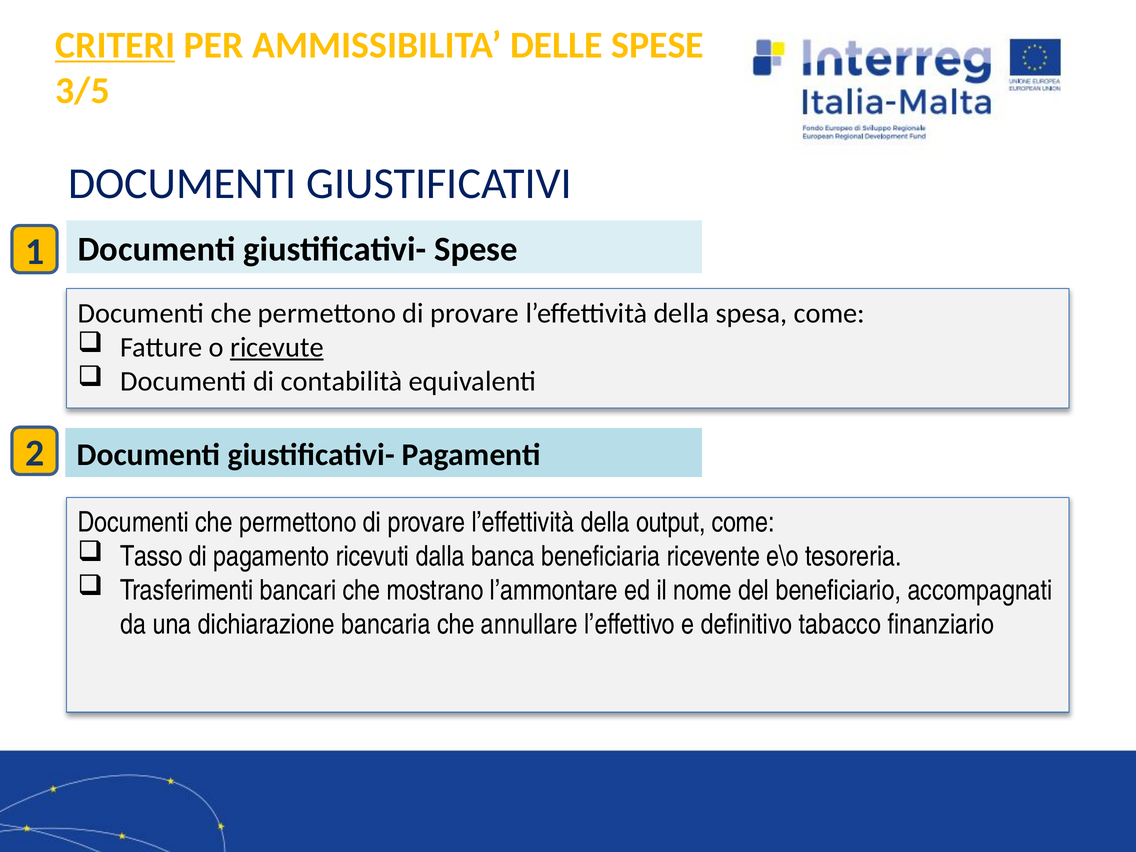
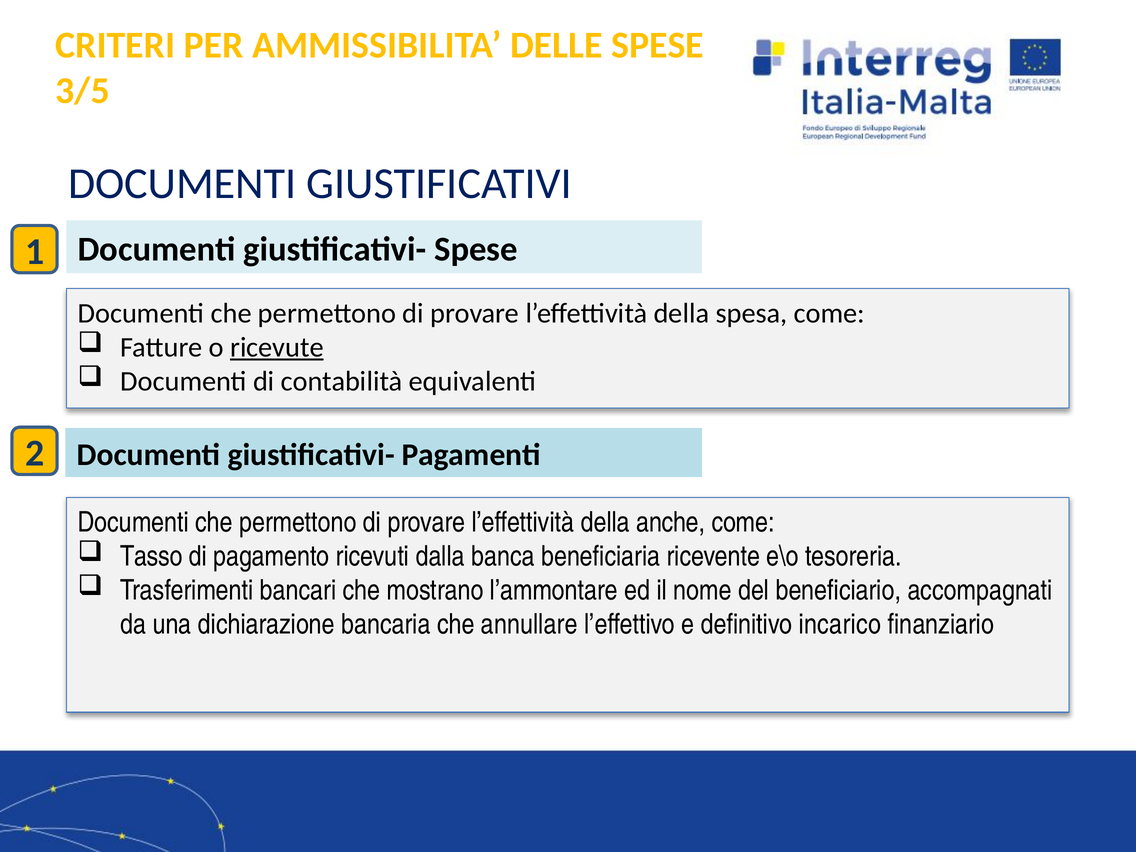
CRITERI underline: present -> none (115, 45)
output: output -> anche (671, 522)
tabacco: tabacco -> incarico (840, 625)
